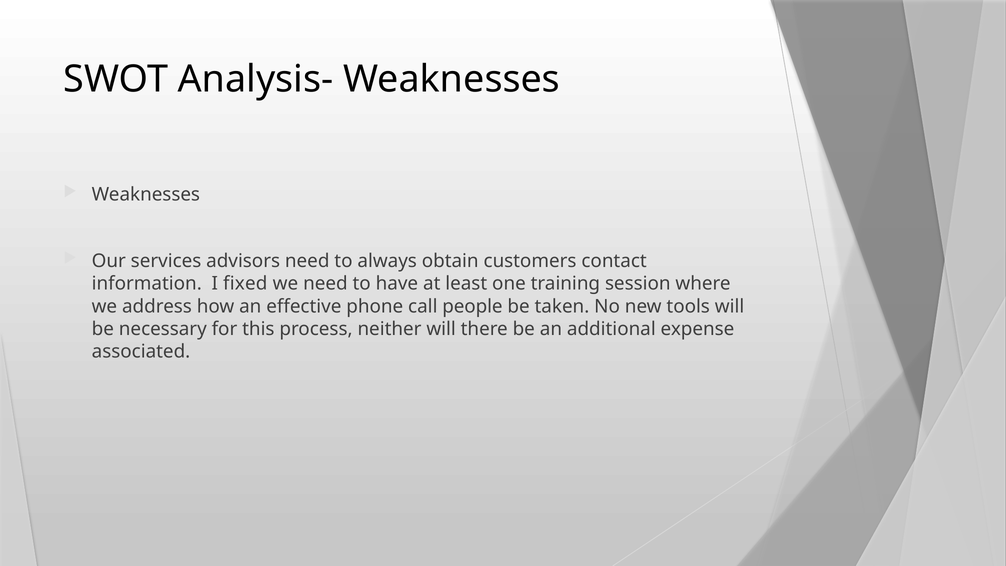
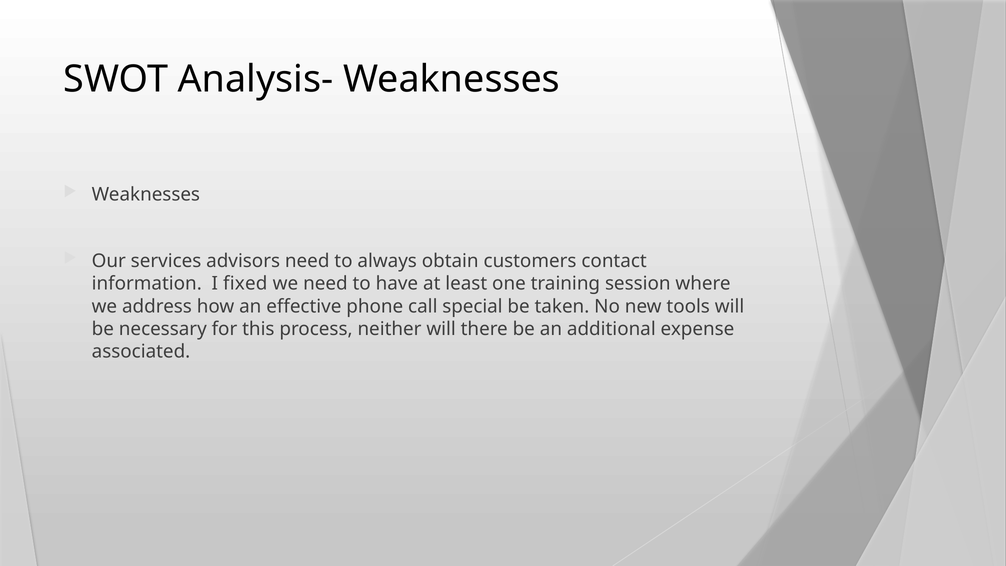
people: people -> special (472, 306)
